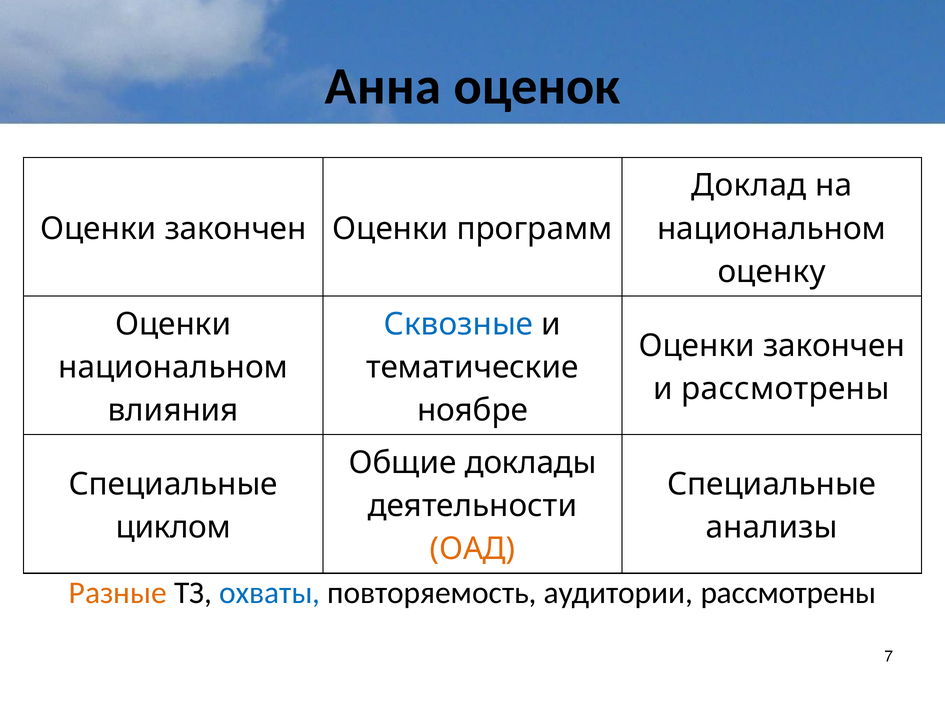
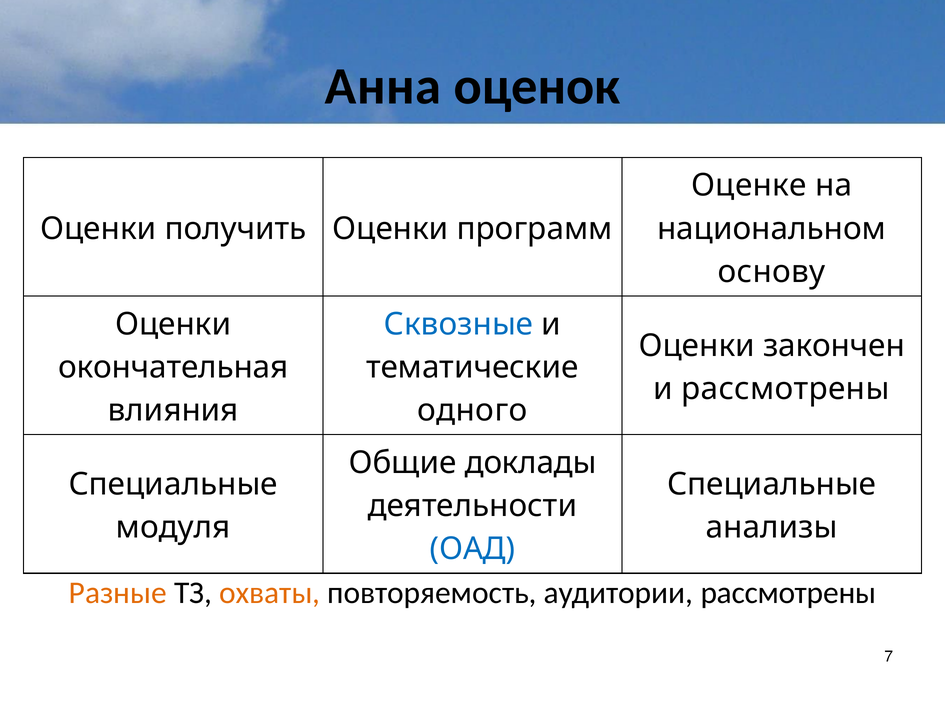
Доклад: Доклад -> Оценке (749, 186)
закончен: закончен -> получить (235, 229)
оценку: оценку -> основу (771, 272)
национальном: национальном -> окончательная (173, 367)
ноябре: ноябре -> одного (472, 410)
циклом: циклом -> модуля (173, 527)
ОАД colour: orange -> blue (473, 549)
охваты colour: blue -> orange (270, 593)
